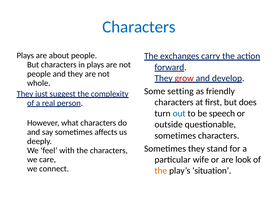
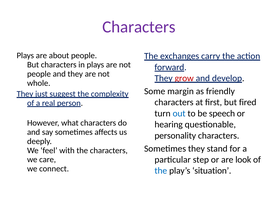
Characters colour: blue -> purple (139, 27)
setting: setting -> margin (181, 91)
does: does -> fired (248, 103)
outside: outside -> hearing (169, 125)
sometimes: sometimes -> personality (175, 136)
wife: wife -> step (201, 160)
the colour: orange -> blue (161, 171)
